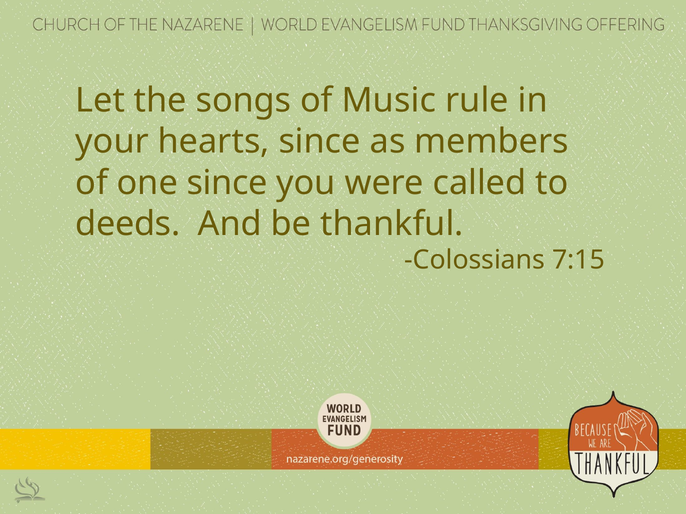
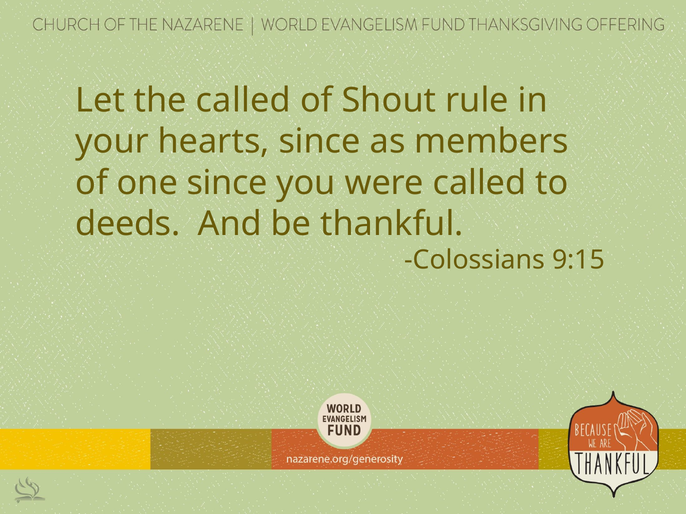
the songs: songs -> called (243, 101)
Music: Music -> Shout (389, 101)
7:15: 7:15 -> 9:15 (579, 260)
